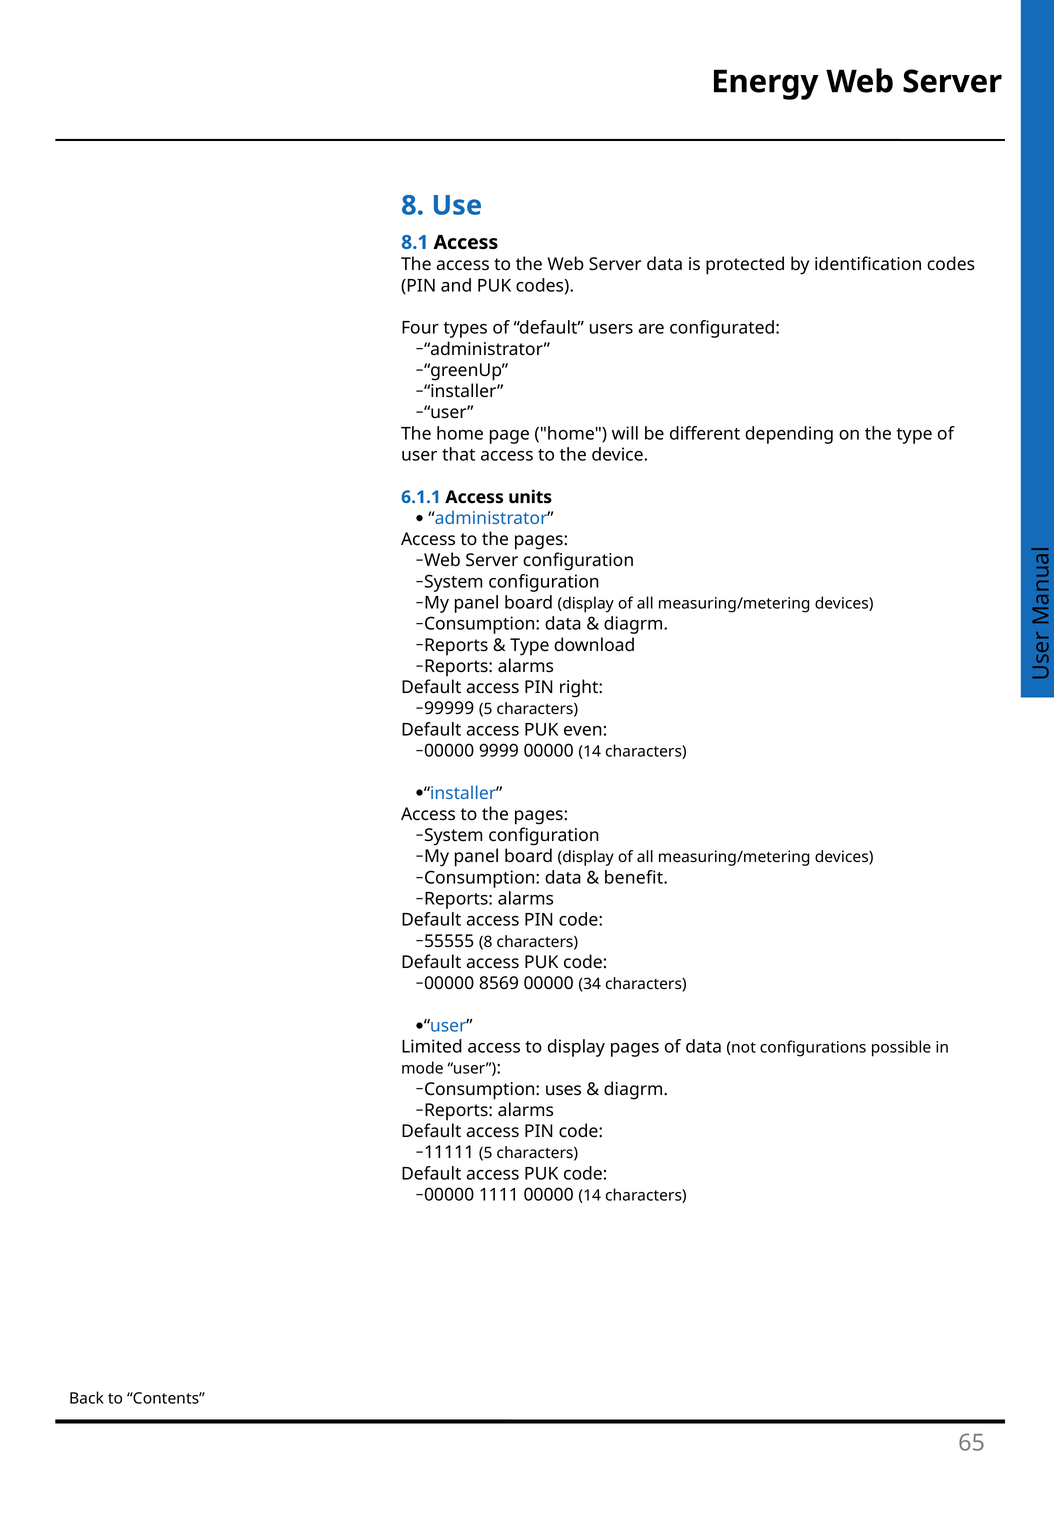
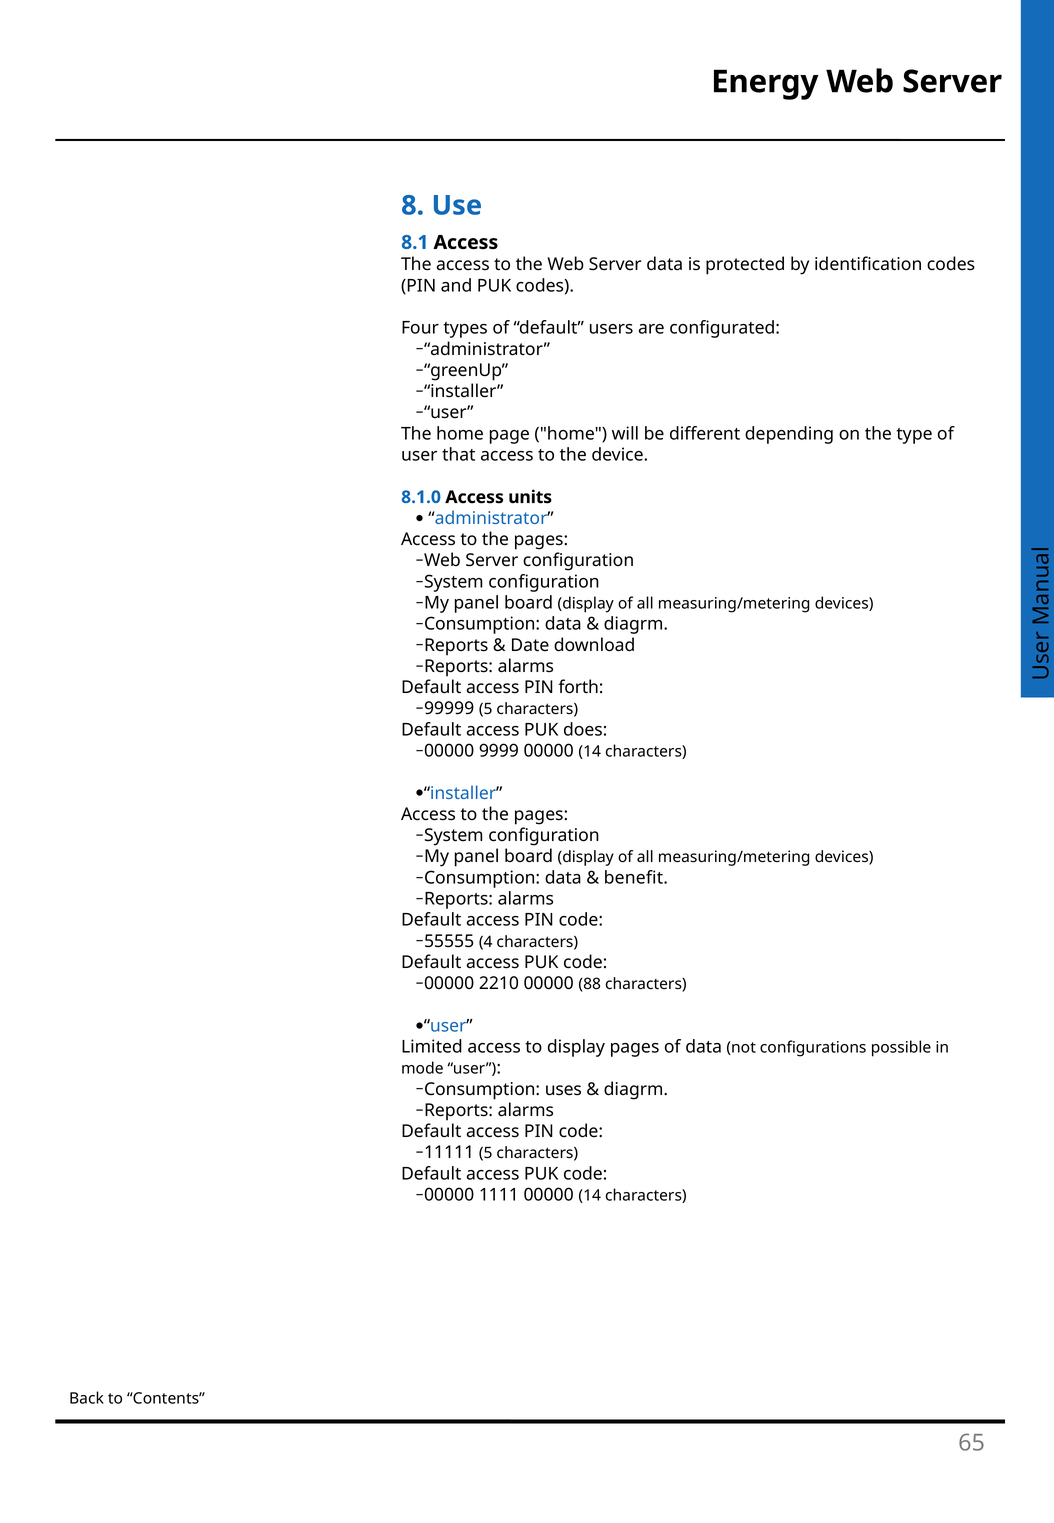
6.1.1: 6.1.1 -> 8.1.0 (421, 497)
Type: Type -> Date (530, 645)
right: right -> forth (581, 687)
even: even -> does (585, 730)
8: 8 -> 4 (486, 942)
8569: 8569 -> 2210 (499, 983)
34: 34 -> 88 (590, 984)
